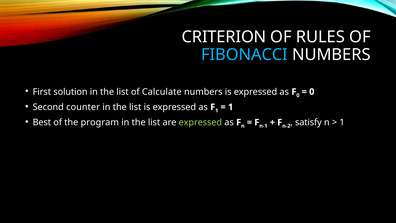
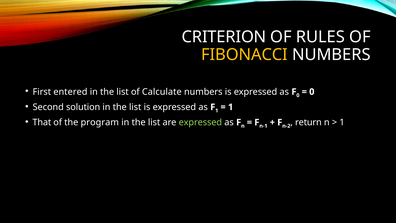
FIBONACCI colour: light blue -> yellow (245, 55)
solution: solution -> entered (70, 92)
counter: counter -> solution (83, 107)
Best: Best -> That (42, 122)
satisfy: satisfy -> return (308, 122)
